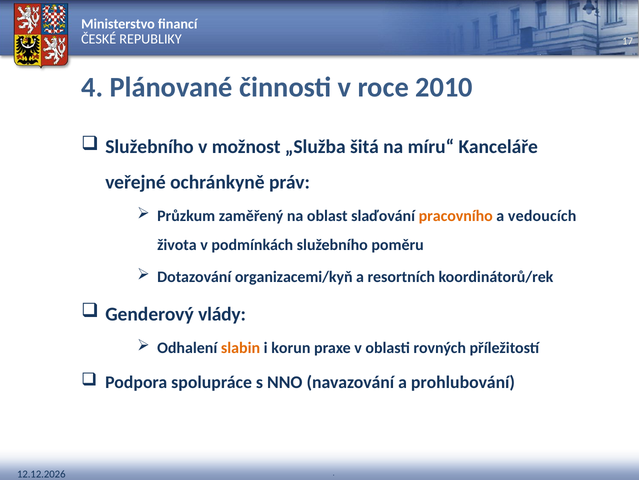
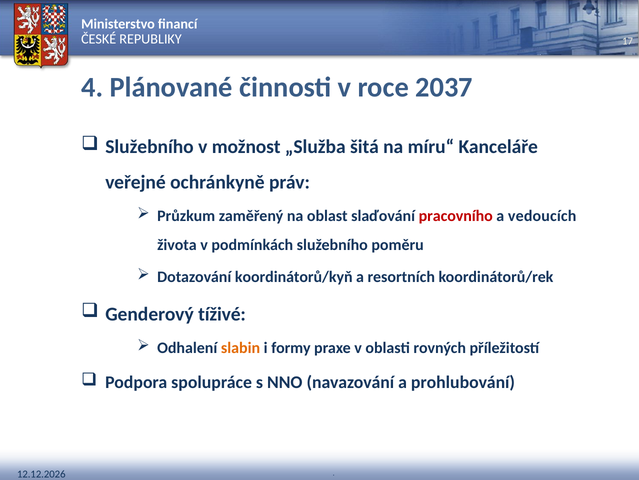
2010: 2010 -> 2037 (444, 87)
pracovního colour: orange -> red (456, 216)
organizacemi/kyň: organizacemi/kyň -> koordinátorů/kyň (294, 276)
vlády: vlády -> tíživé (222, 314)
korun: korun -> formy (291, 347)
